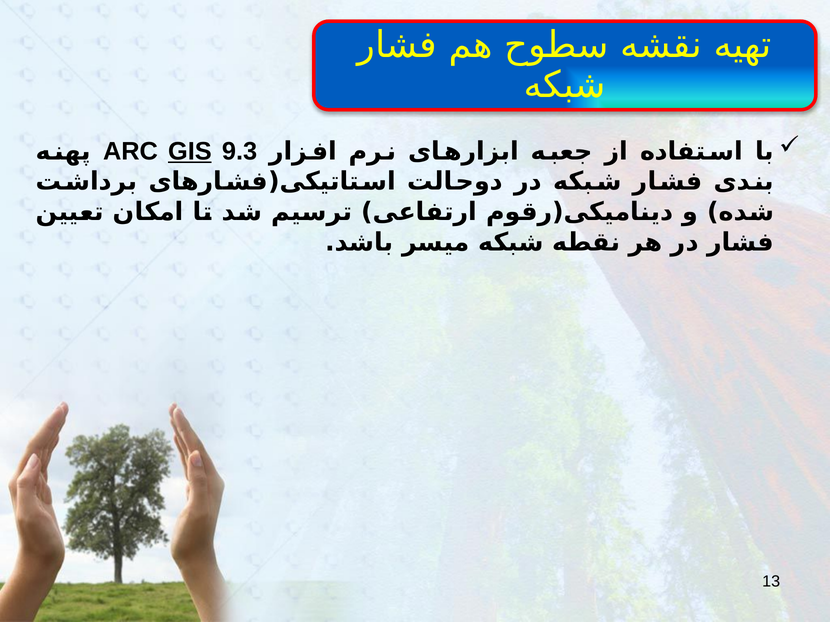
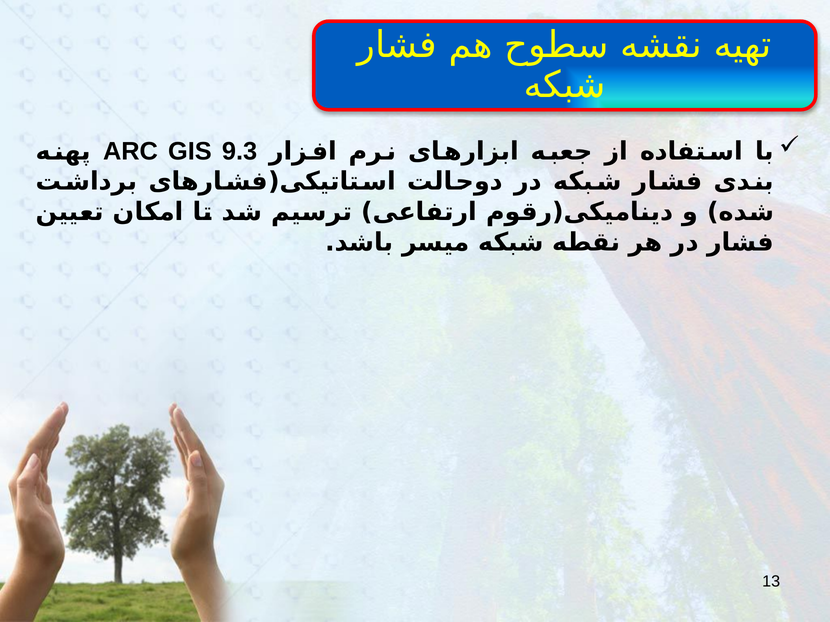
GIS underline: present -> none (190, 151)
